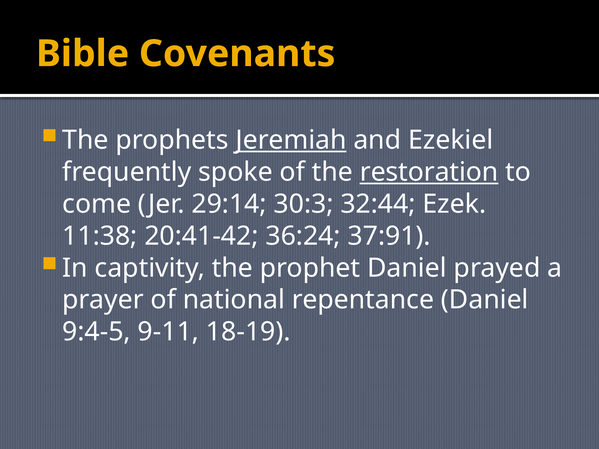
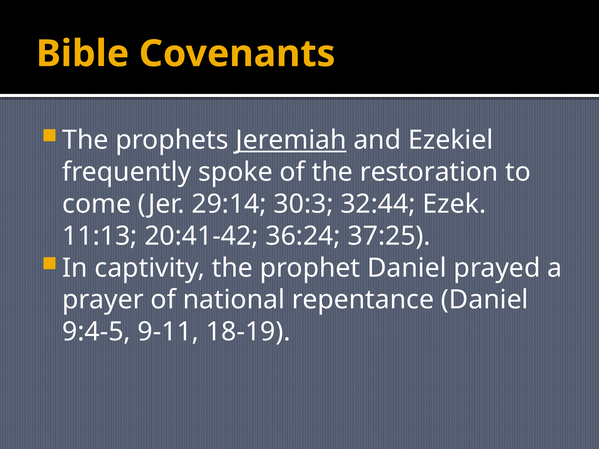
restoration underline: present -> none (429, 172)
11:38: 11:38 -> 11:13 (100, 236)
37:91: 37:91 -> 37:25 (389, 236)
